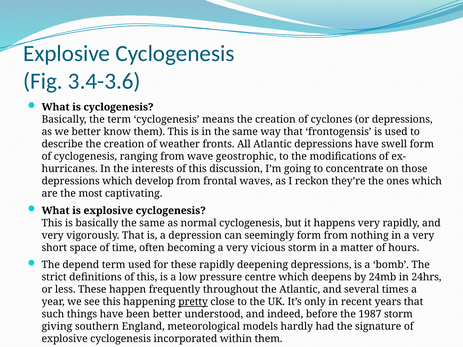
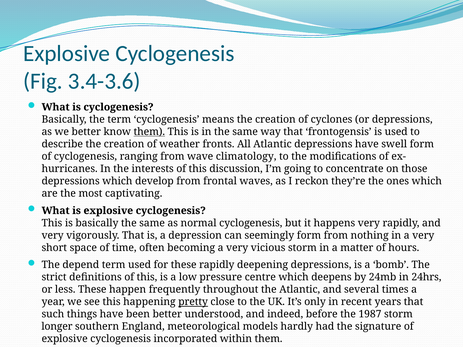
them underline: none -> present (149, 132)
geostrophic: geostrophic -> climatology (246, 157)
giving: giving -> longer (57, 327)
